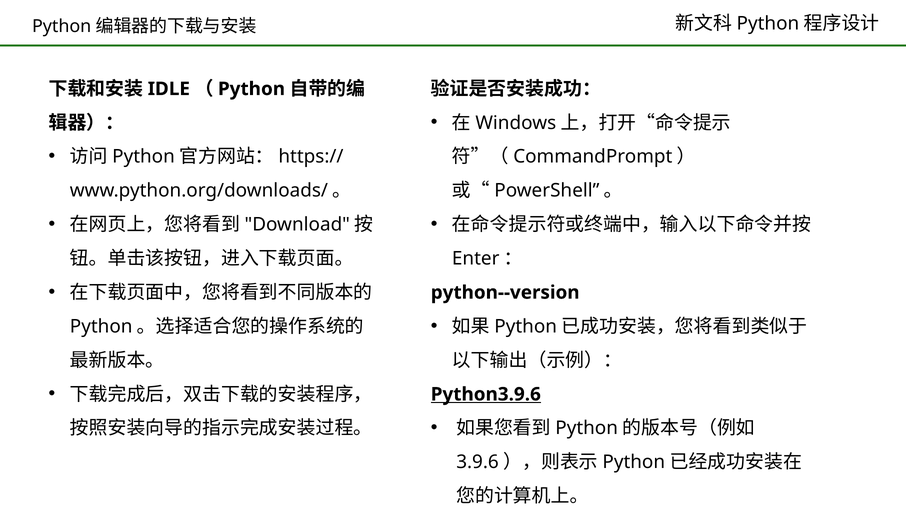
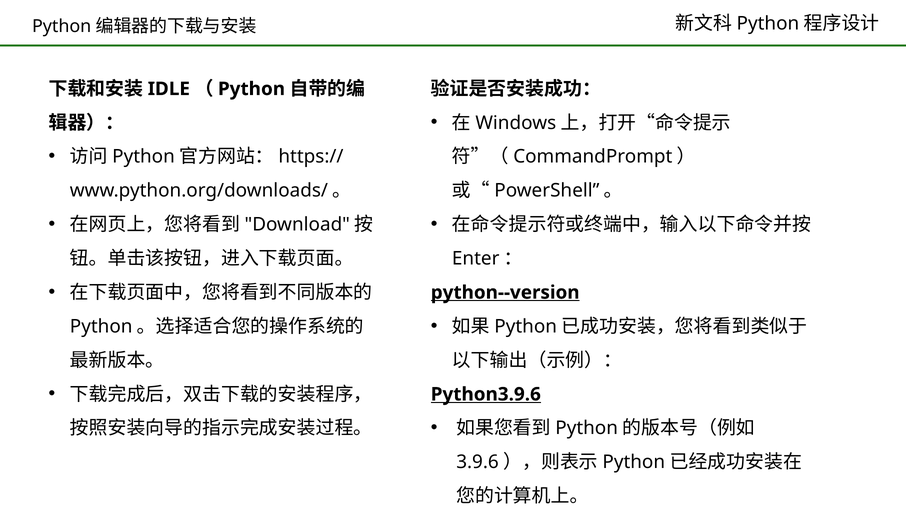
python--version underline: none -> present (505, 293)
